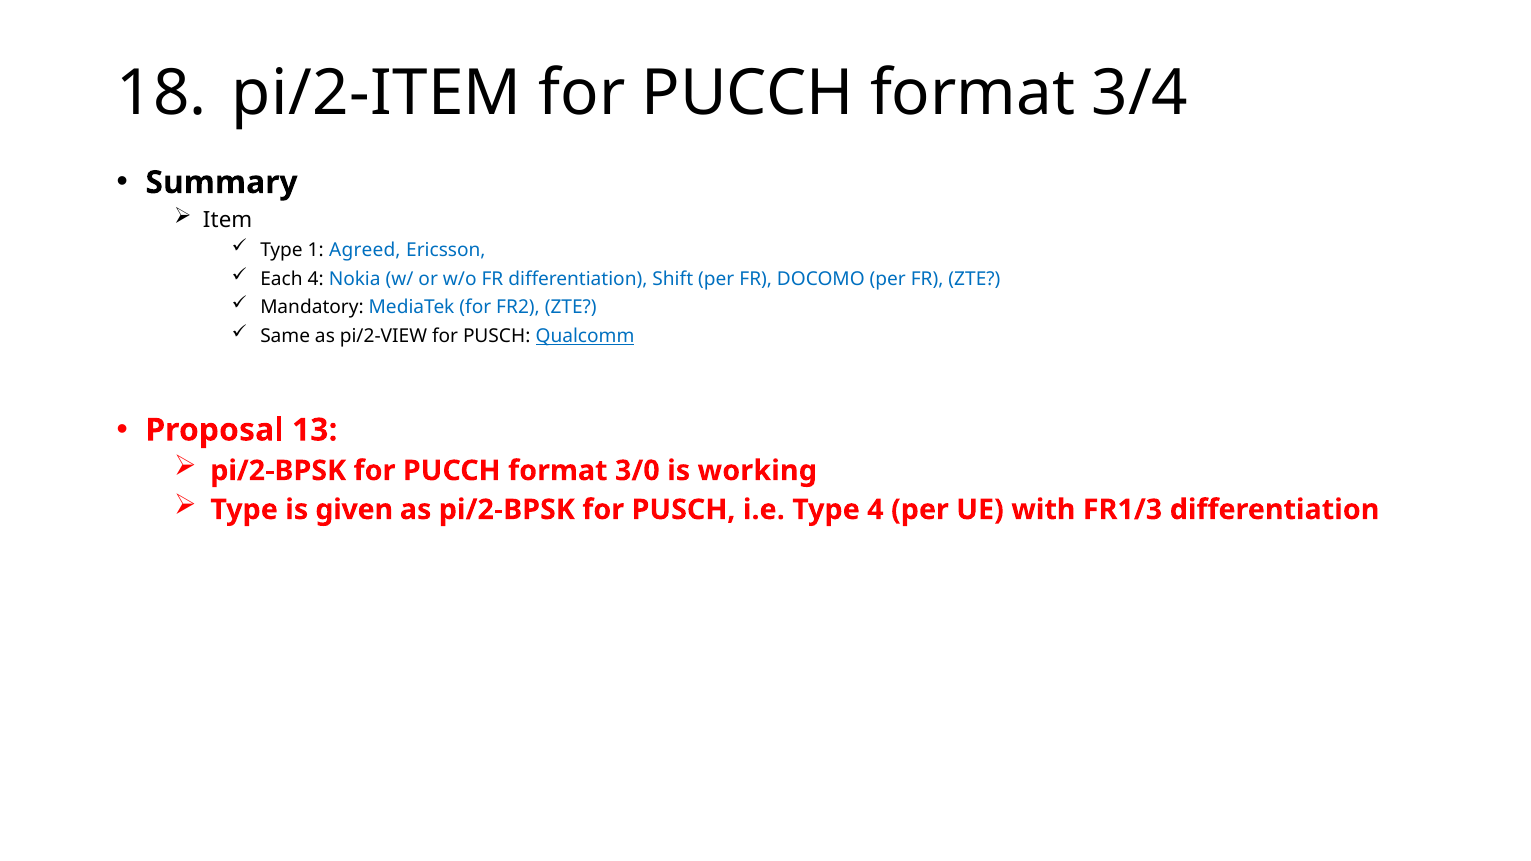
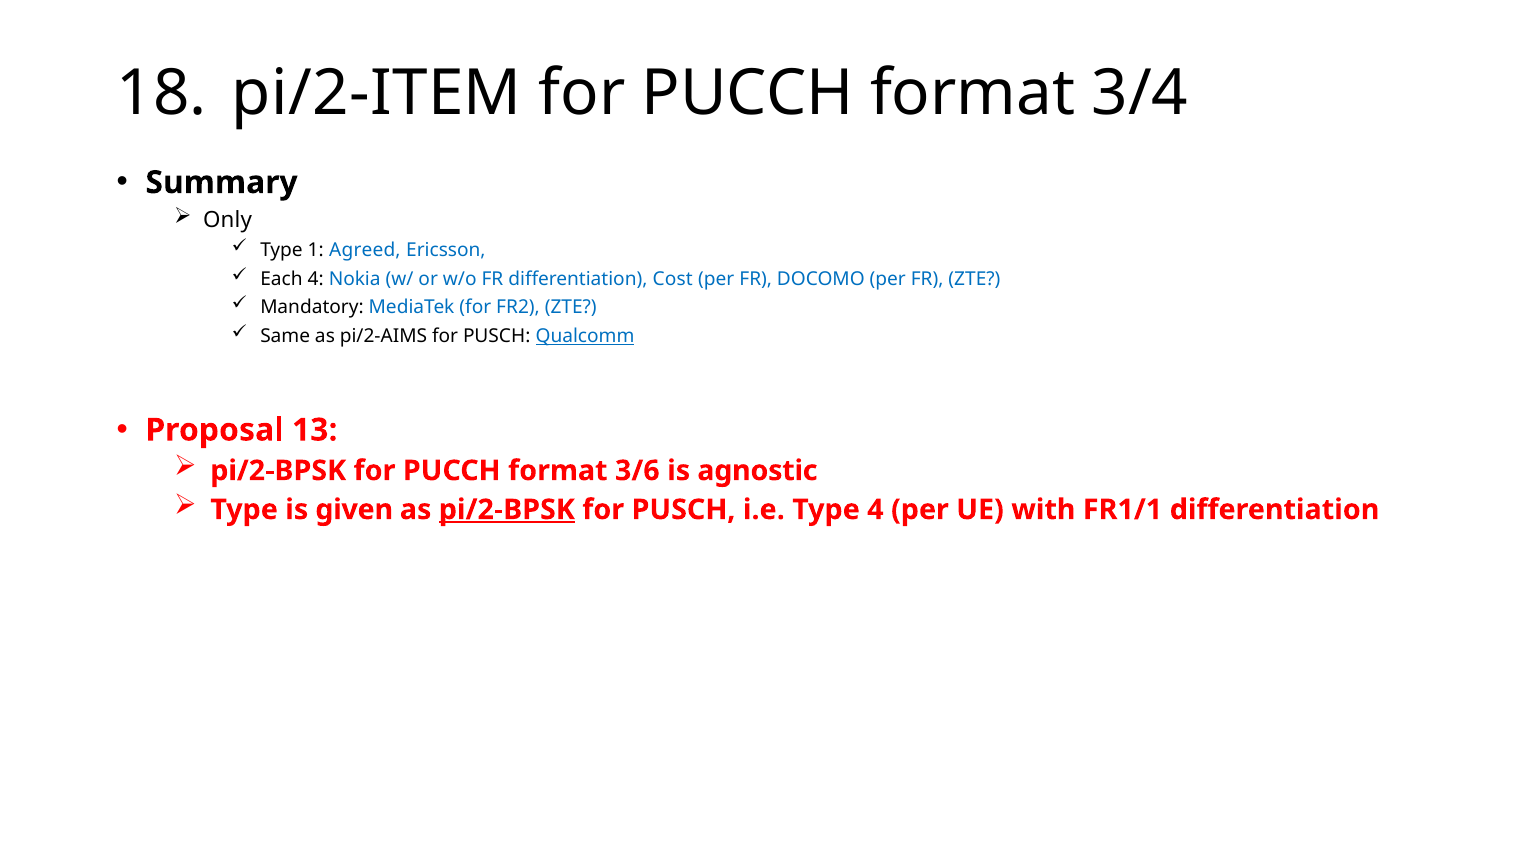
Item: Item -> Only (228, 220)
Shift: Shift -> Cost (673, 279)
pi/2-VIEW: pi/2-VIEW -> pi/2-AIMS (383, 336)
3/0: 3/0 -> 3/6 (637, 471)
working: working -> agnostic (757, 471)
pi/2-BPSK underline: none -> present (507, 510)
FR1/3: FR1/3 -> FR1/1 (1123, 510)
